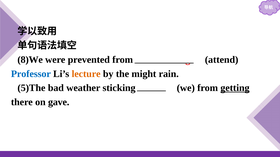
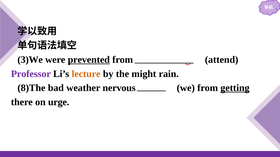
8)We: 8)We -> 3)We (30, 60)
prevented underline: none -> present (89, 60)
Professor colour: blue -> purple (31, 74)
5)The: 5)The -> 8)The (31, 88)
sticking: sticking -> nervous (119, 88)
gave: gave -> urge (59, 102)
